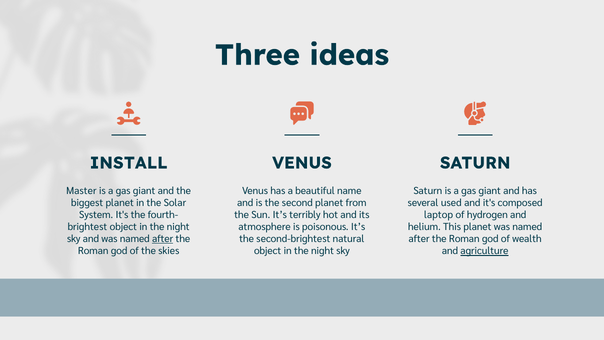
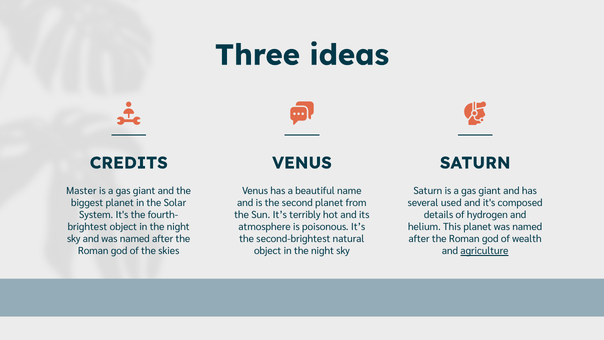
INSTALL: INSTALL -> CREDITS (129, 163)
laptop: laptop -> details (439, 215)
after underline: present -> none (163, 239)
